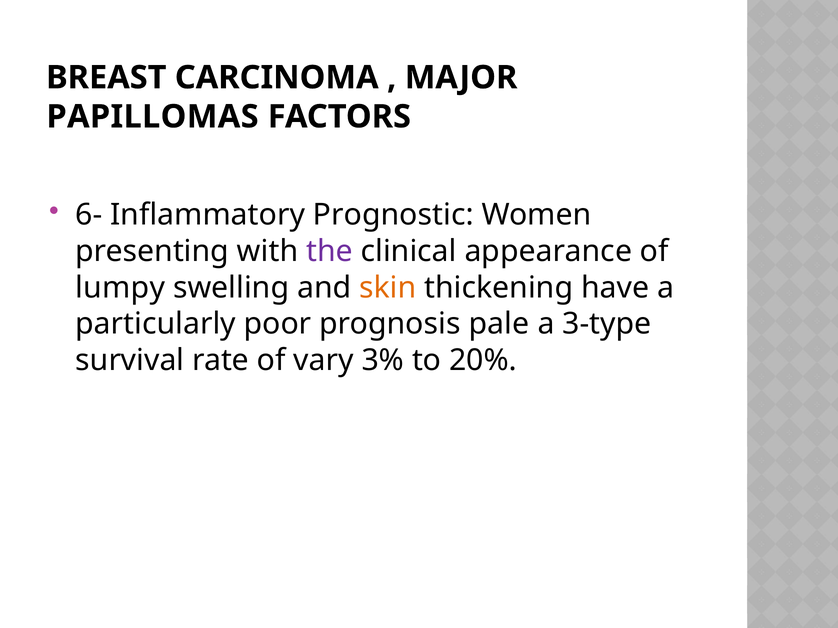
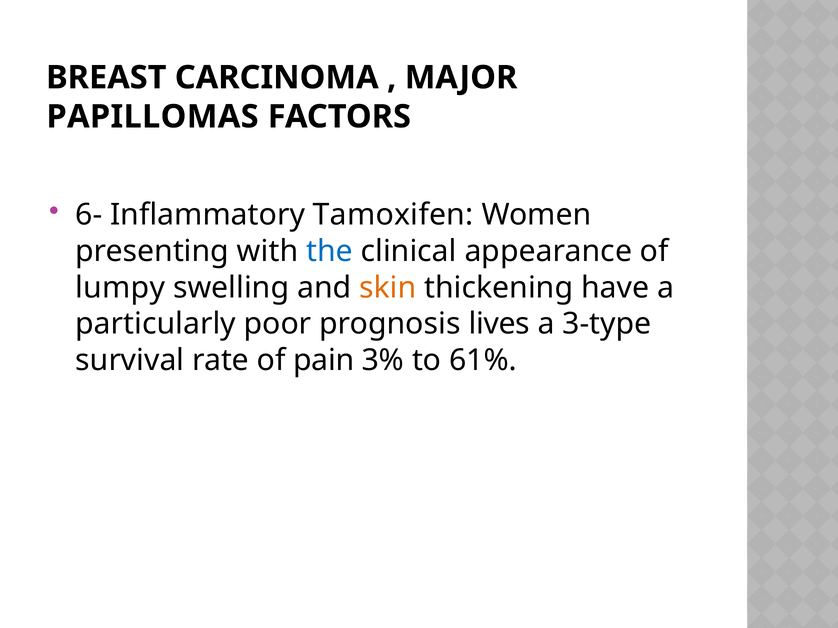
Prognostic: Prognostic -> Tamoxifen (393, 215)
the colour: purple -> blue (329, 251)
pale: pale -> lives (499, 324)
vary: vary -> pain (324, 360)
20%: 20% -> 61% (483, 360)
